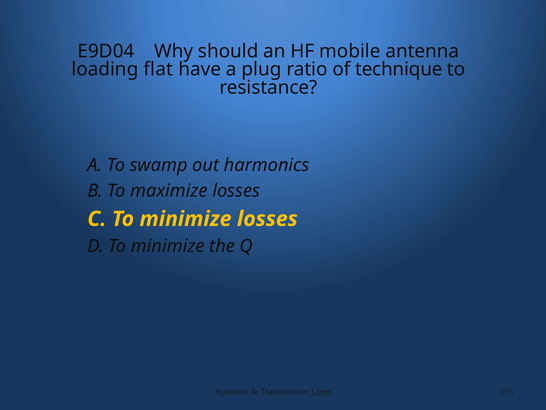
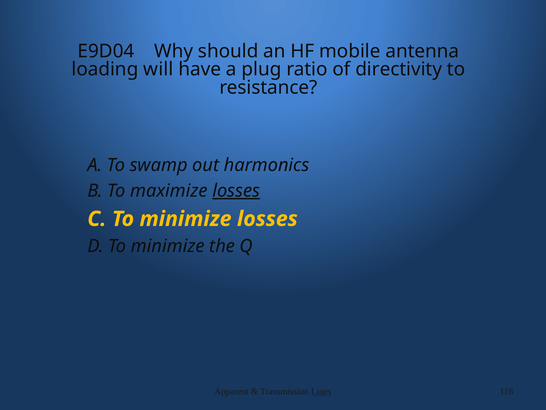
flat: flat -> will (158, 69)
technique: technique -> directivity (399, 69)
losses underline: none -> present (236, 191)
